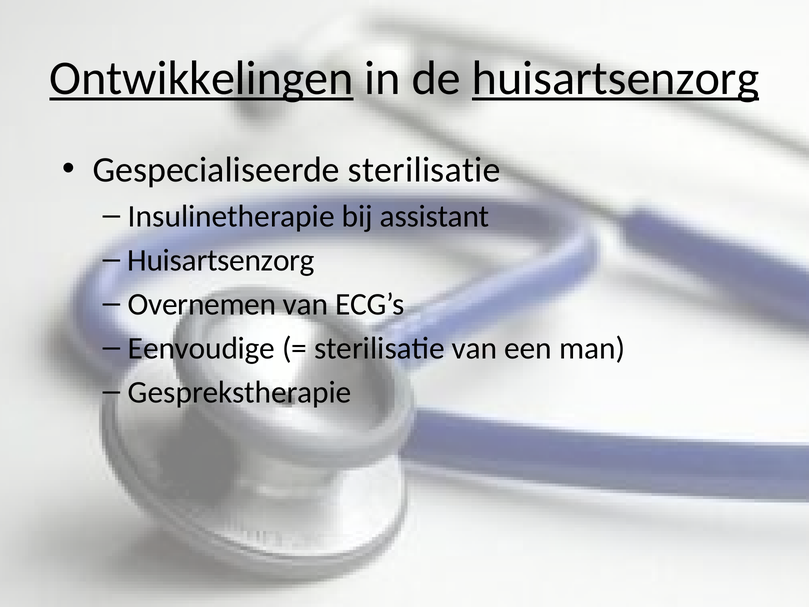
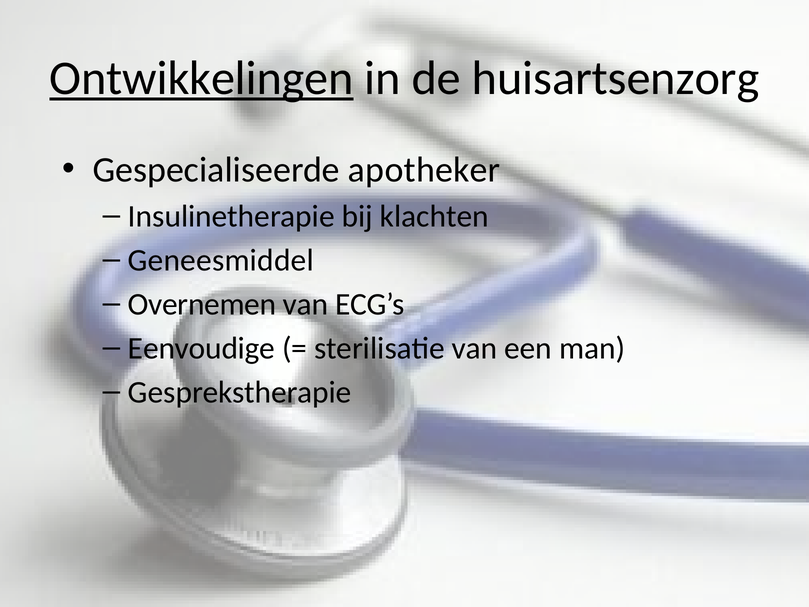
huisartsenzorg underline: present -> none (616, 78)
Gespecialiseerde sterilisatie: sterilisatie -> apotheker (424, 170)
assistant: assistant -> klachten (434, 216)
Huisartsenzorg: Huisartsenzorg -> Geneesmiddel (221, 260)
